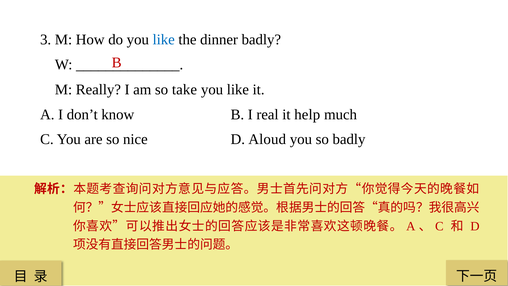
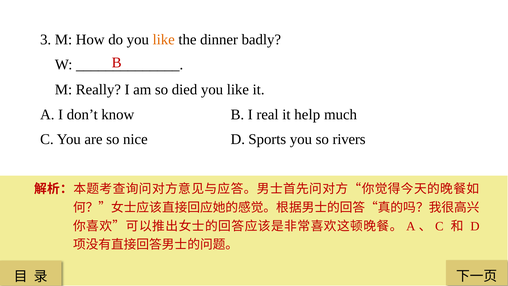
like colour: blue -> orange (164, 40)
take: take -> died (185, 89)
Aloud: Aloud -> Sports (267, 139)
so badly: badly -> rivers (349, 139)
